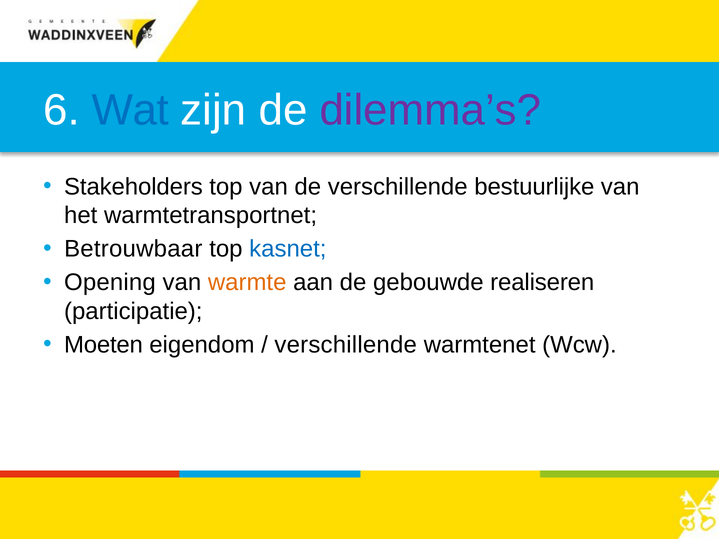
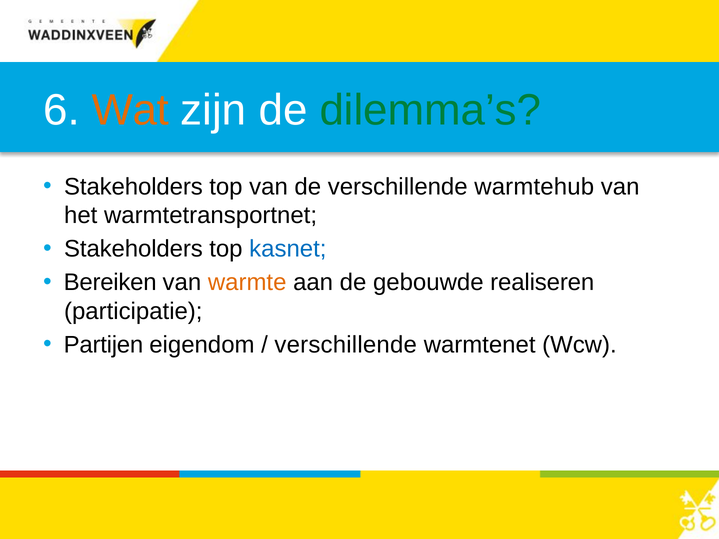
Wat colour: blue -> orange (130, 110)
dilemma’s colour: purple -> green (430, 110)
bestuurlijke: bestuurlijke -> warmtehub (534, 187)
Betrouwbaar: Betrouwbaar -> Stakeholders (133, 249)
Opening: Opening -> Bereiken (110, 283)
Moeten: Moeten -> Partijen (103, 345)
